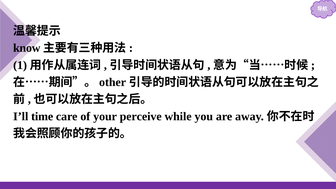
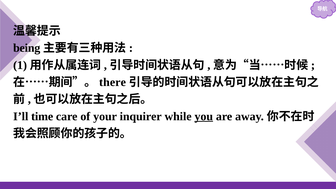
know: know -> being (27, 48)
other: other -> there (113, 82)
perceive: perceive -> inquirer (141, 116)
you underline: none -> present (204, 116)
